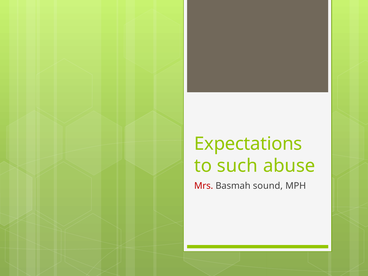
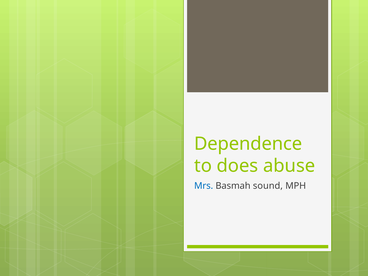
Expectations: Expectations -> Dependence (248, 144)
such: such -> does (237, 166)
Mrs colour: red -> blue (204, 186)
